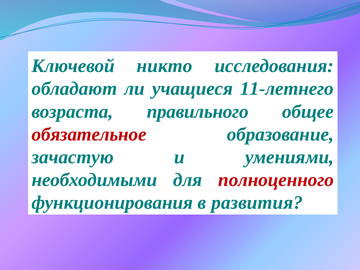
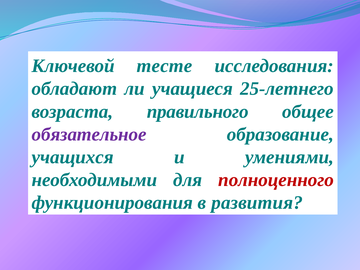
никто: никто -> тесте (165, 66)
11-летнего: 11-летнего -> 25-летнего (287, 89)
обязательное colour: red -> purple (89, 134)
зачастую: зачастую -> учащихся (73, 157)
